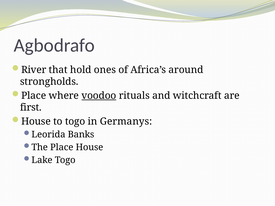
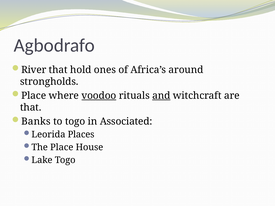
and underline: none -> present (161, 96)
first: first -> that (31, 108)
House: House -> Banks (36, 121)
Germanys: Germanys -> Associated (126, 121)
Banks: Banks -> Places (81, 135)
